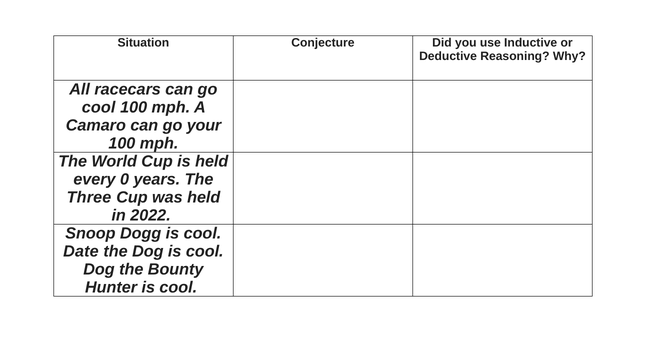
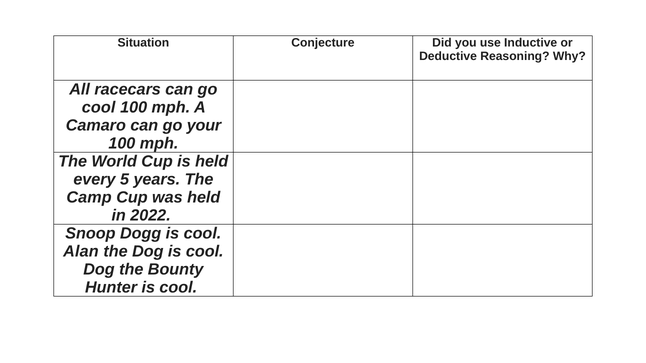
0: 0 -> 5 (125, 180)
Three: Three -> Camp (89, 198)
Date: Date -> Alan (81, 252)
